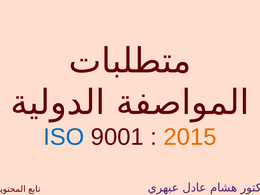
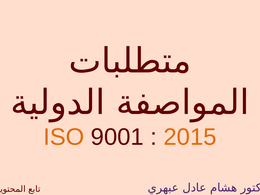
ISO colour: blue -> orange (64, 137)
